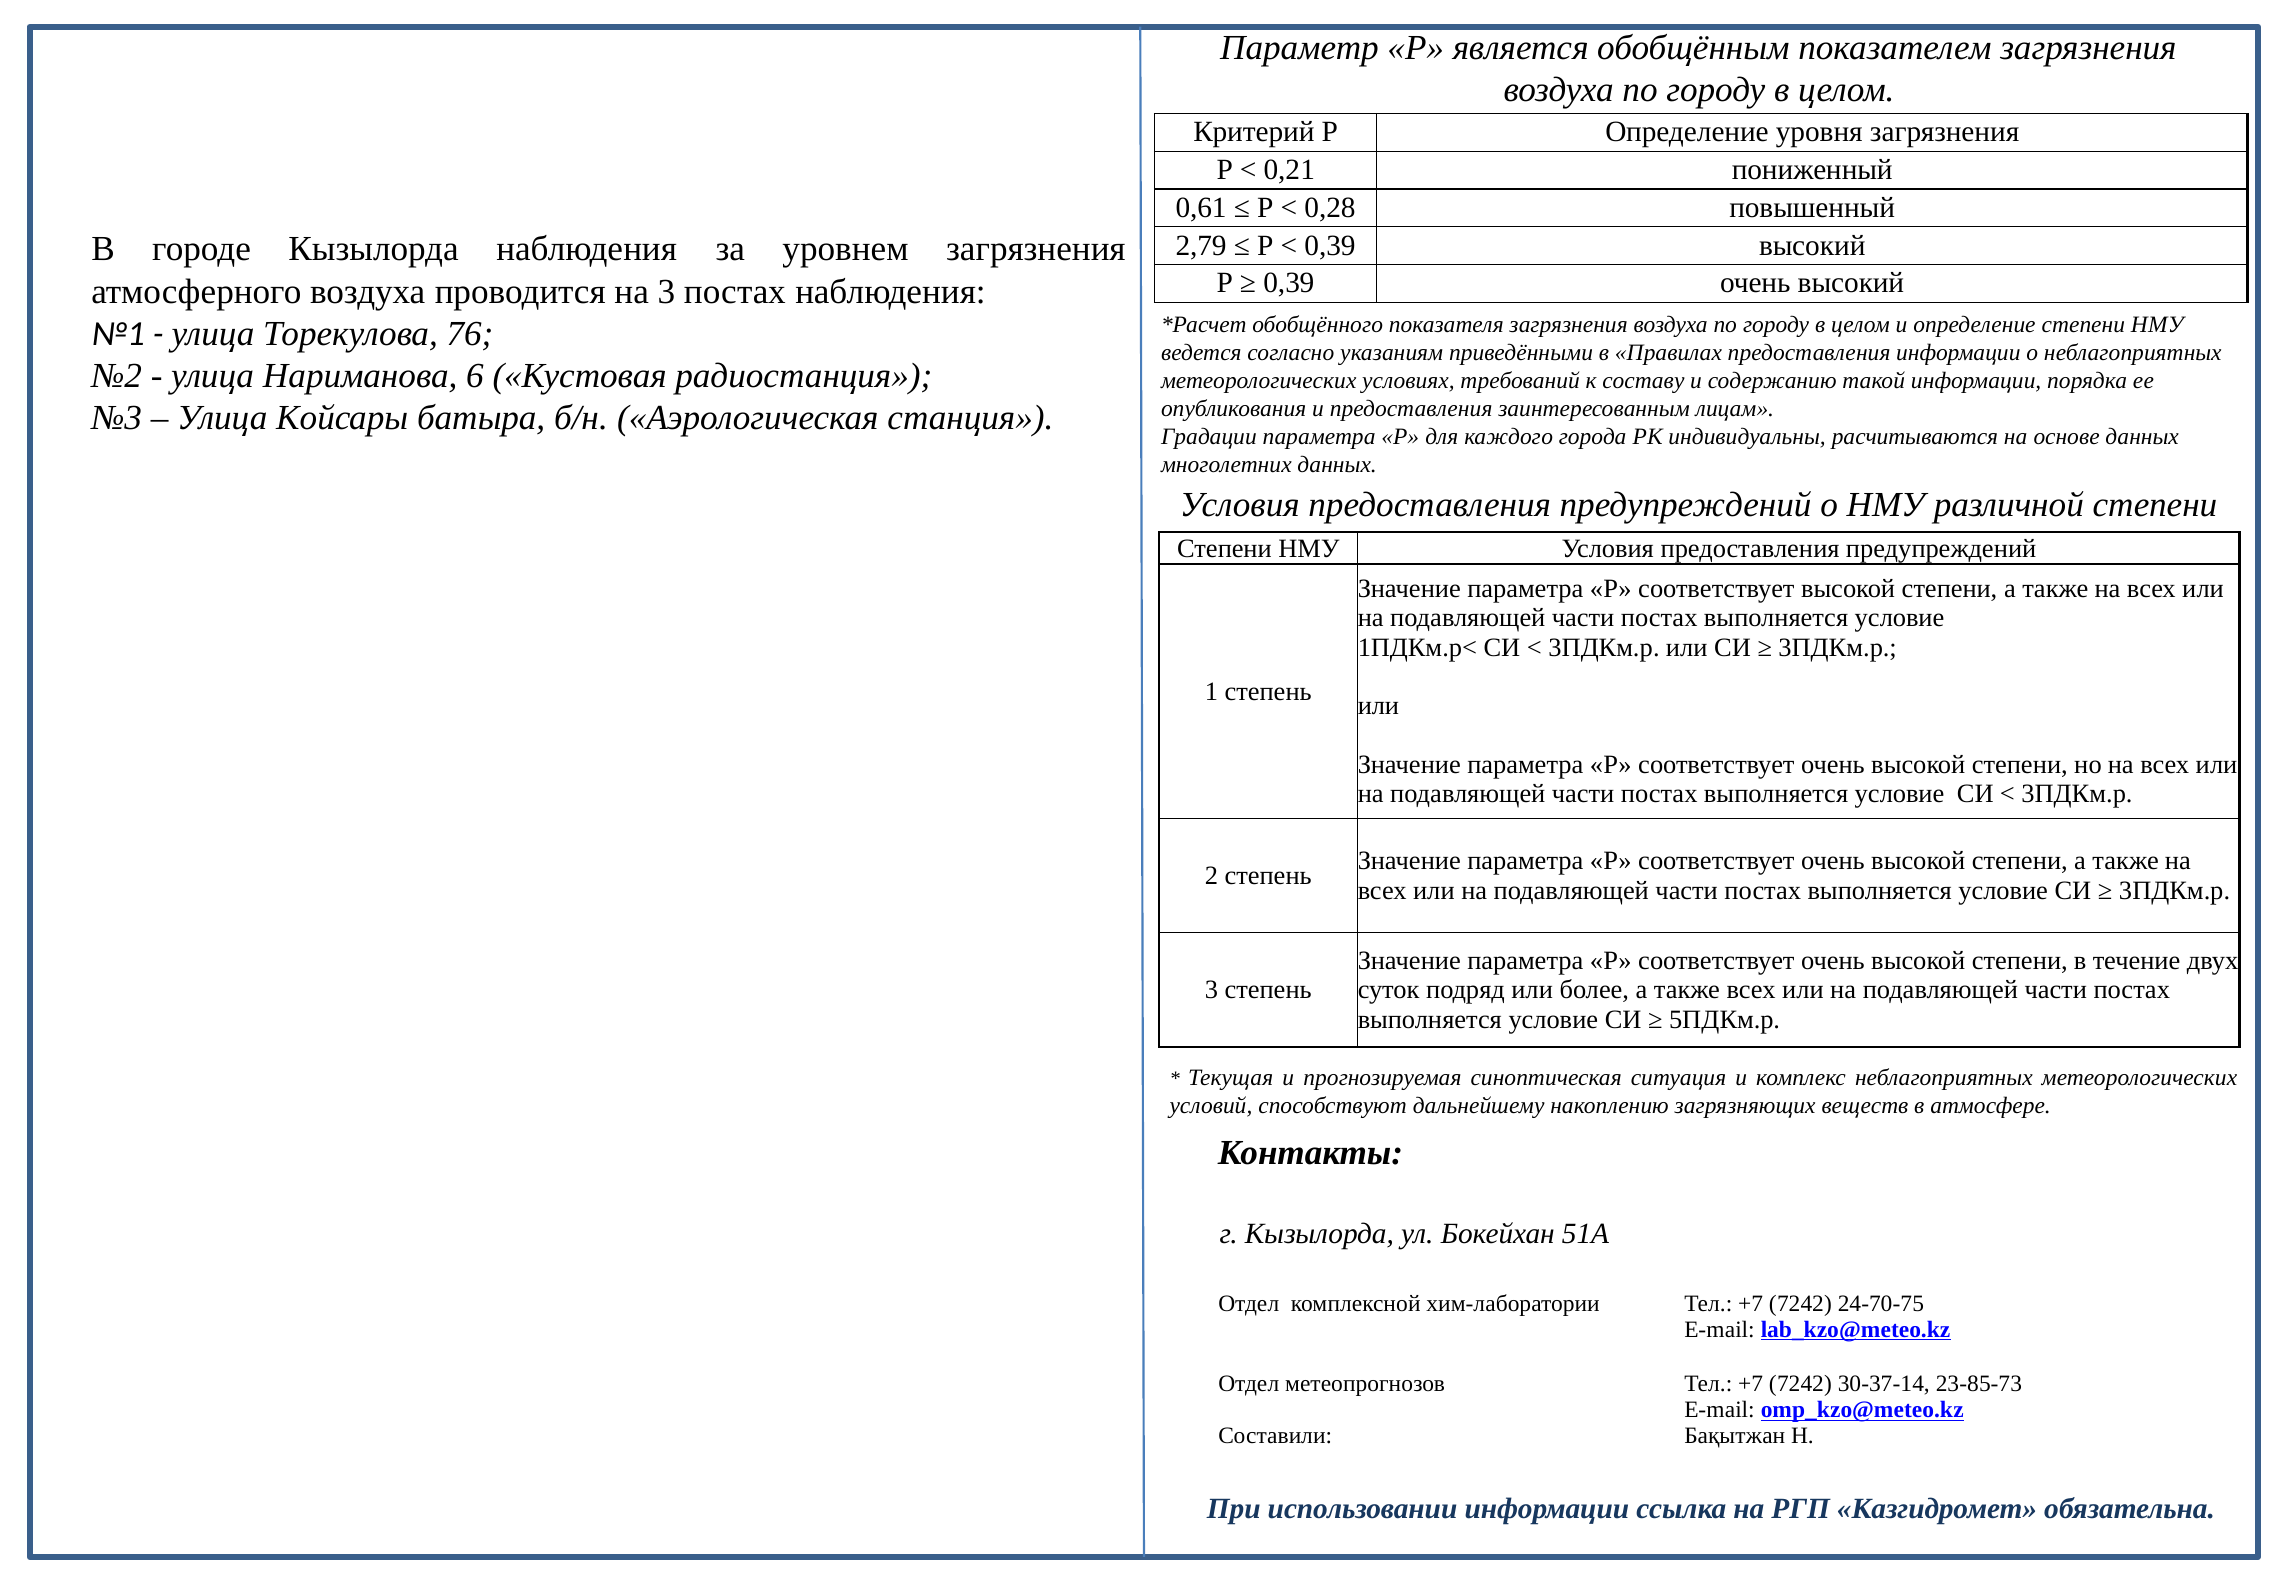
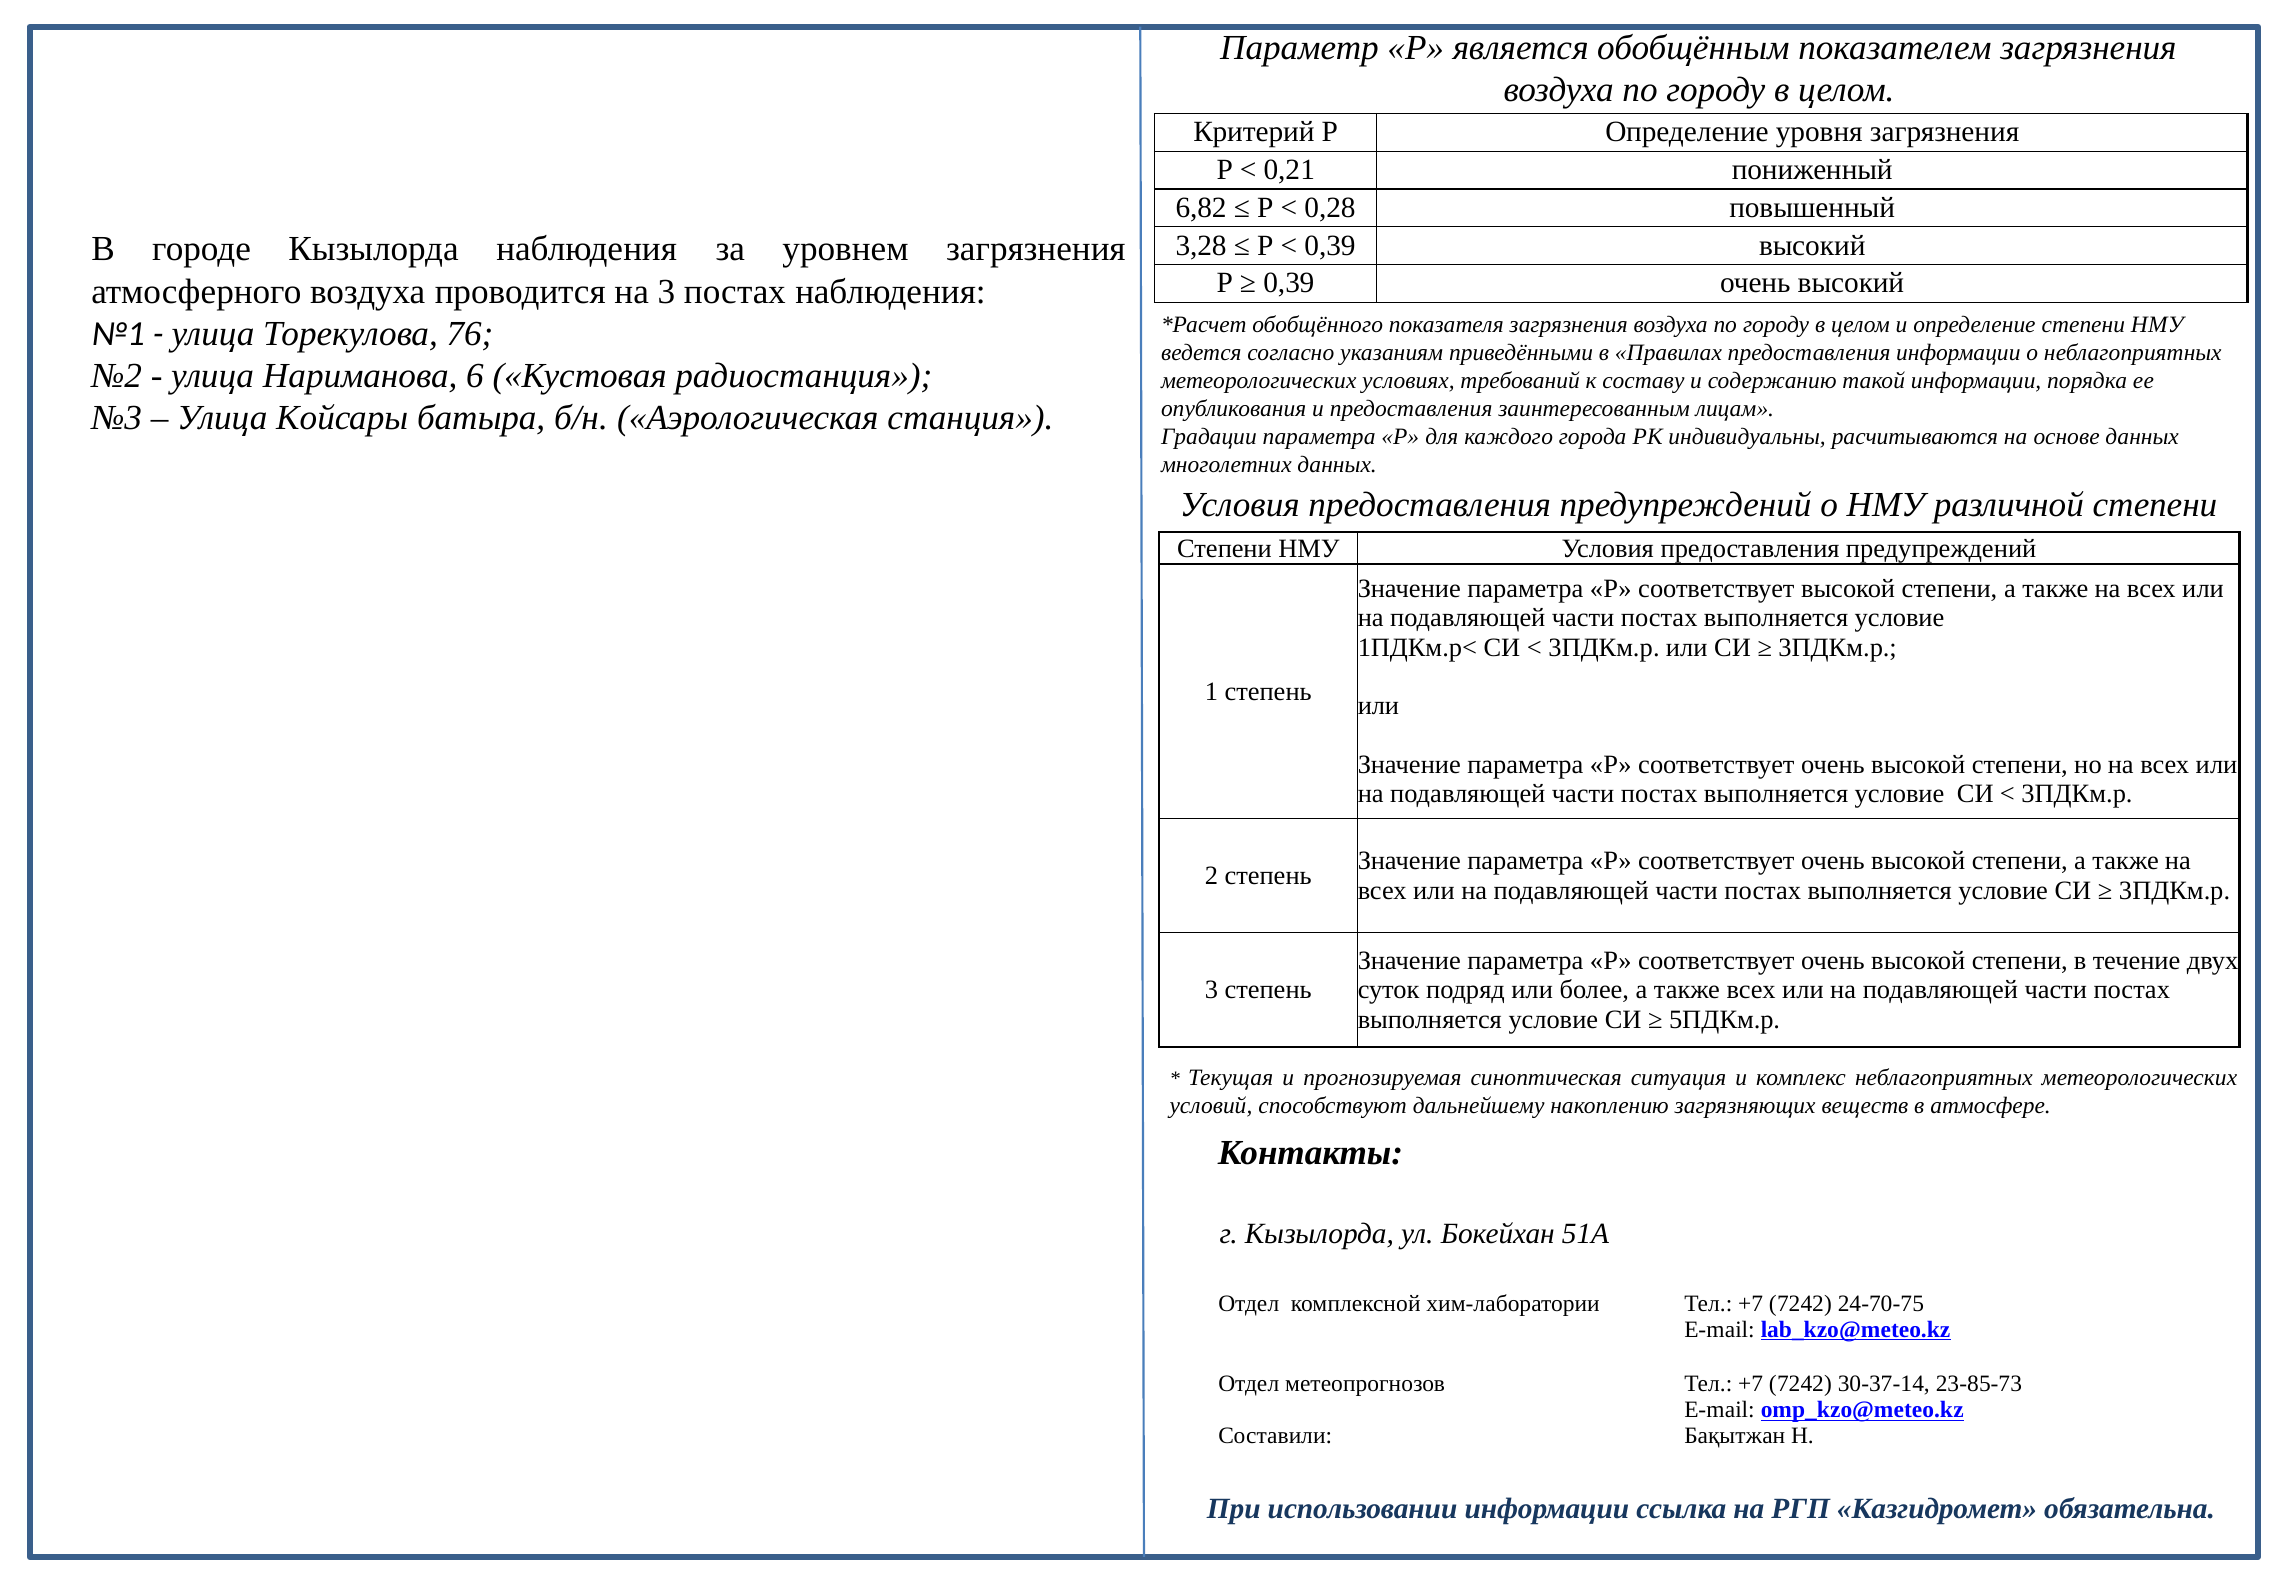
0,61: 0,61 -> 6,82 (1201, 208)
2,79: 2,79 -> 3,28 (1201, 245)
